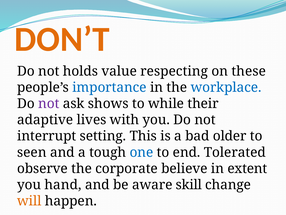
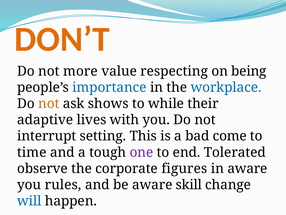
holds: holds -> more (80, 71)
these: these -> being (249, 71)
not colour: purple -> orange (49, 103)
older: older -> come (230, 136)
seen: seen -> time (32, 152)
one colour: blue -> purple (141, 152)
believe: believe -> figures (184, 168)
in extent: extent -> aware (247, 168)
hand: hand -> rules (63, 184)
will colour: orange -> blue (29, 201)
